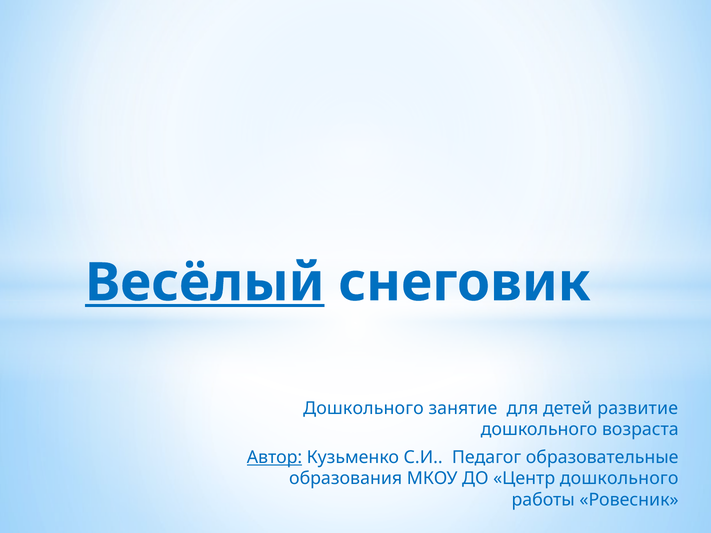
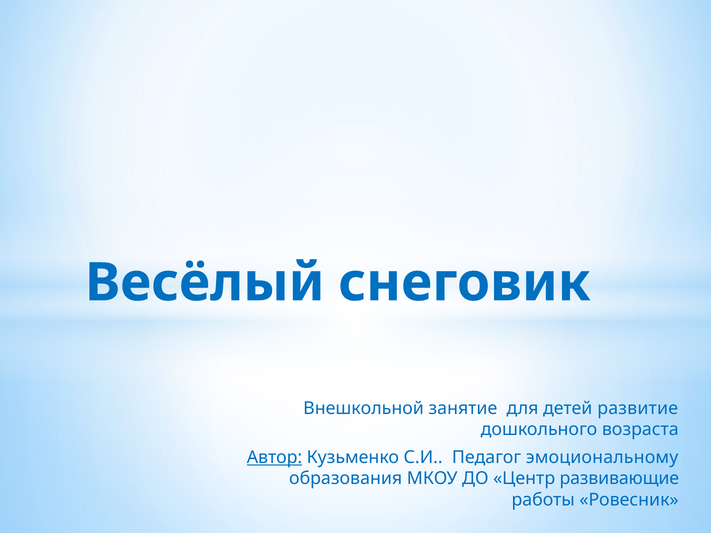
Весёлый underline: present -> none (205, 283)
Дошкольного: Дошкольного -> Внешкольной (364, 408)
образовательные: образовательные -> эмоциональному (602, 458)
Центр дошкольного: дошкольного -> развивающие (619, 479)
